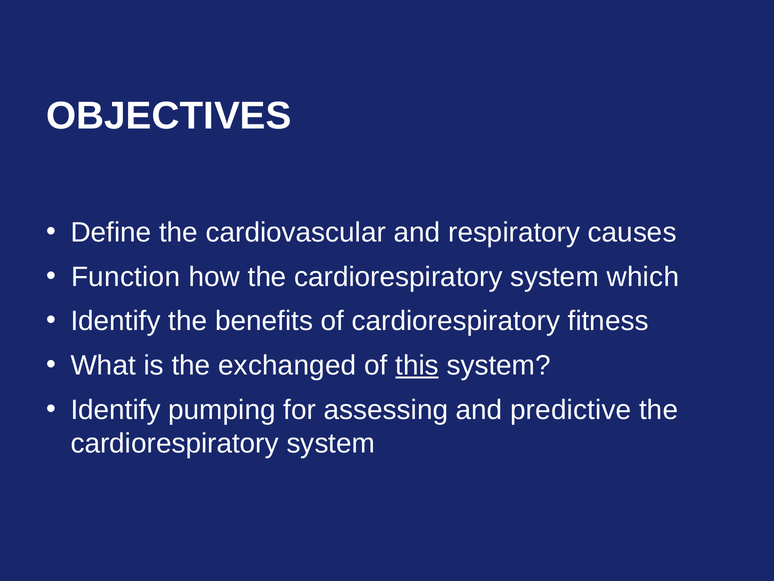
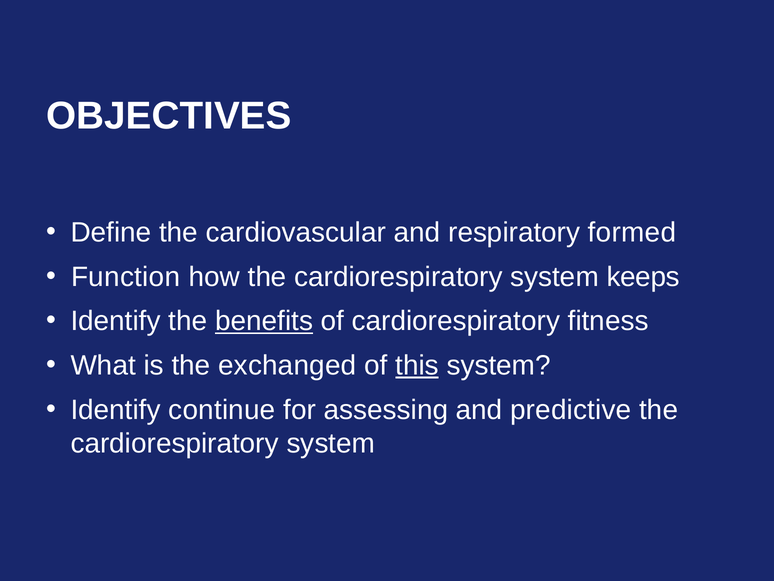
causes: causes -> formed (632, 232)
which: which -> keeps (643, 277)
benefits underline: none -> present (264, 321)
pumping: pumping -> continue (222, 409)
